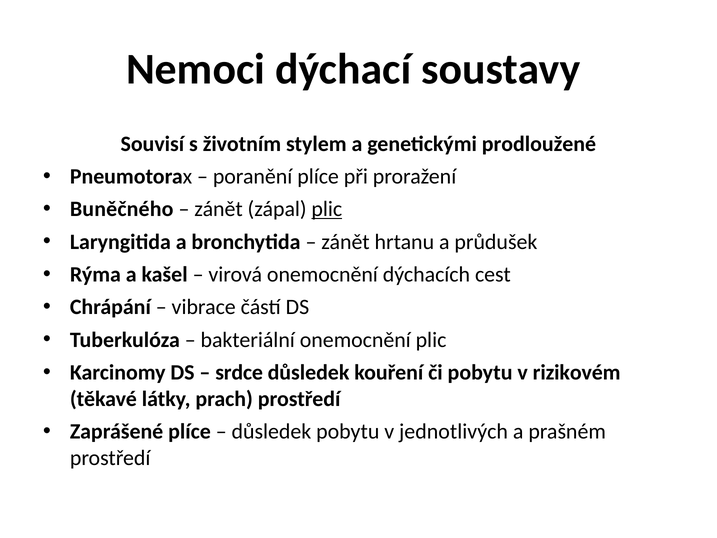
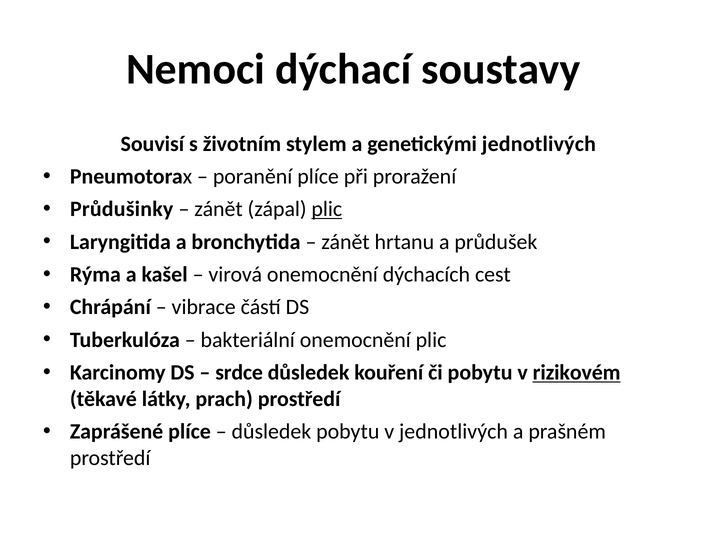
genetickými prodloužené: prodloužené -> jednotlivých (539, 144)
Buněčného: Buněčného -> Průdušinky (122, 209)
rizikovém underline: none -> present (577, 372)
